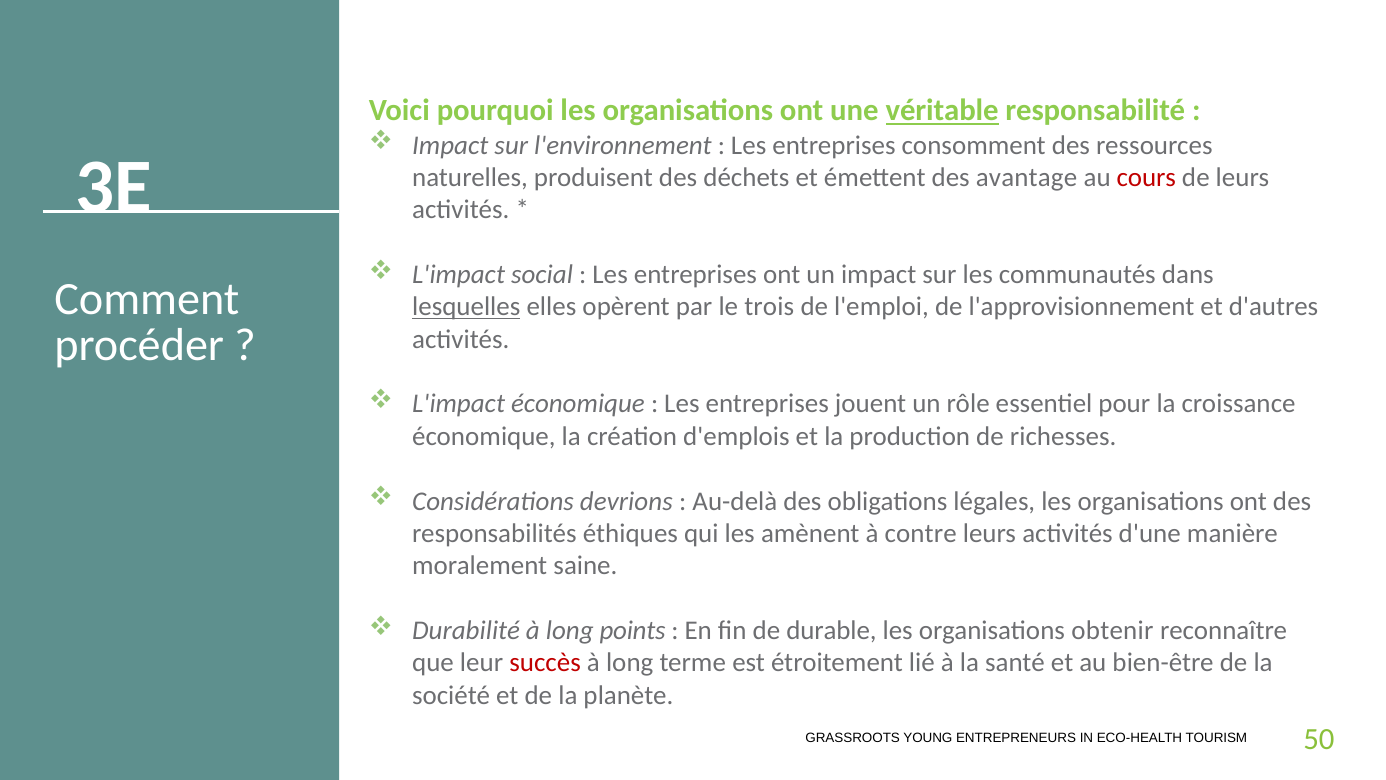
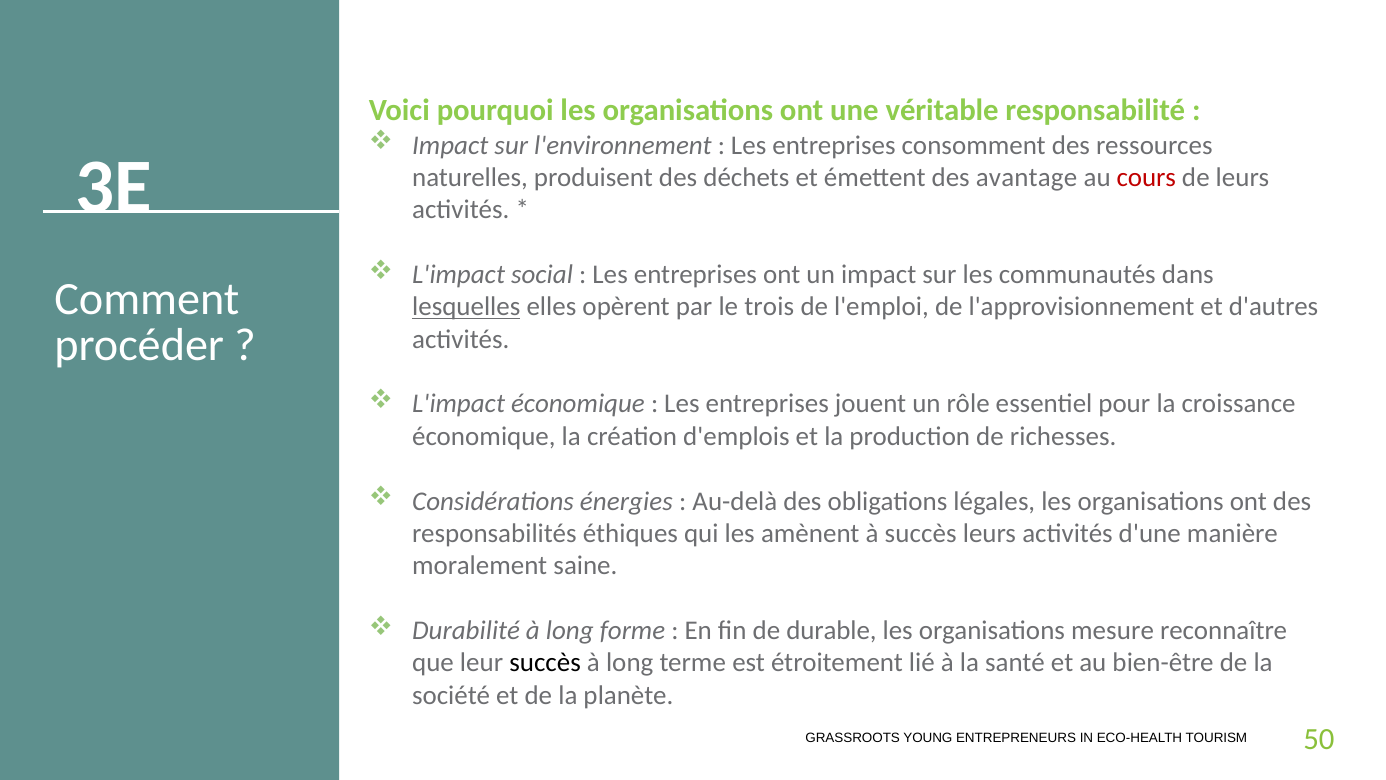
véritable underline: present -> none (942, 111)
devrions: devrions -> énergies (626, 501)
à contre: contre -> succès (921, 533)
points: points -> forme (632, 630)
obtenir: obtenir -> mesure (1112, 630)
succès colour: red -> black (545, 663)
